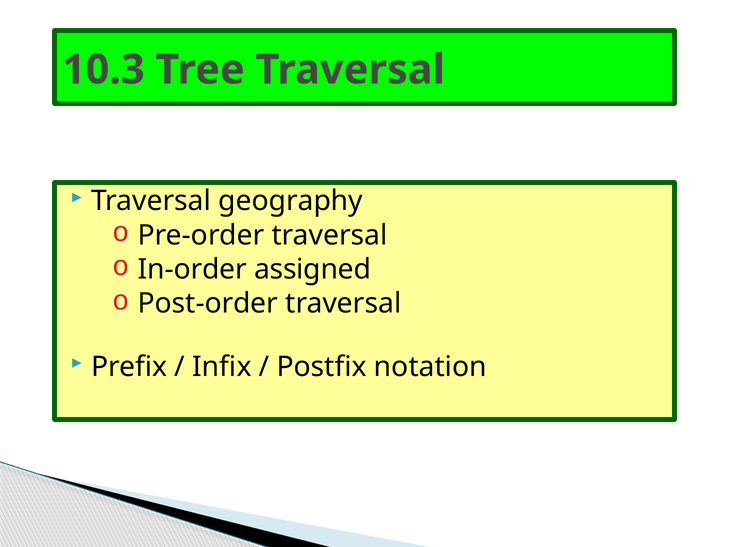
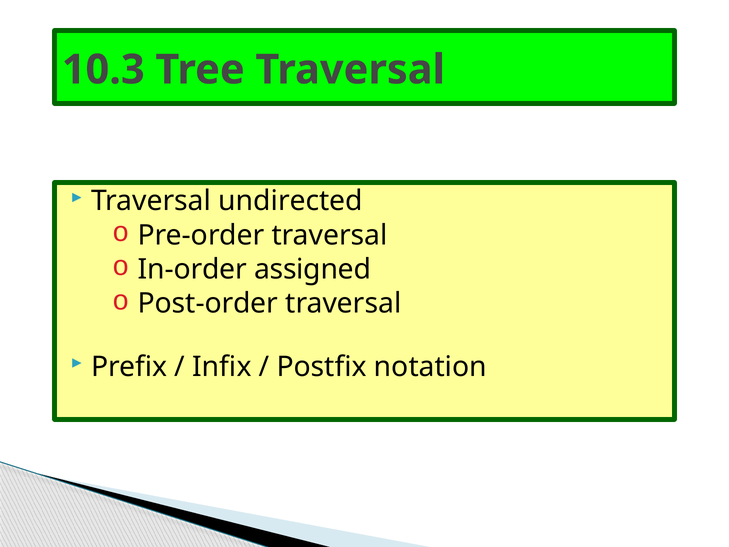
geography: geography -> undirected (291, 201)
